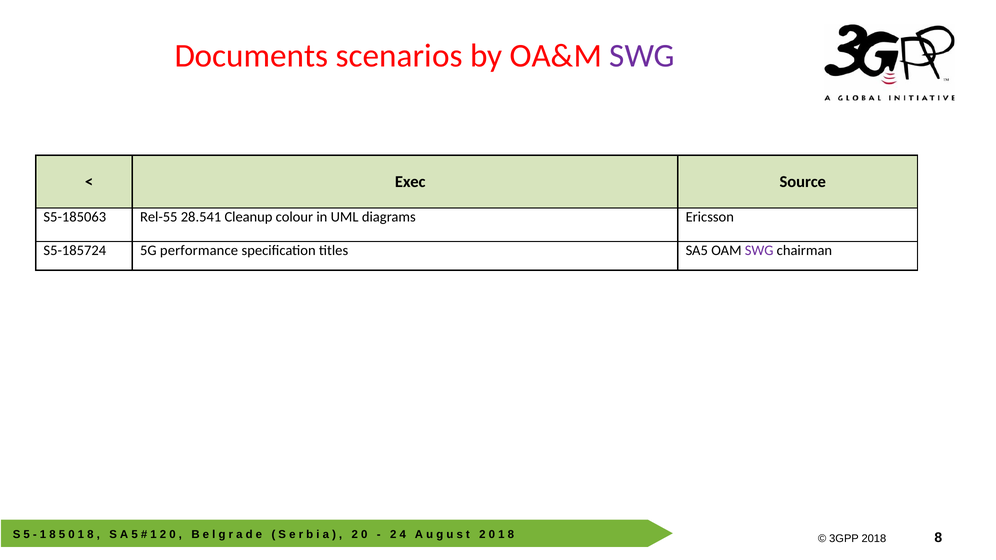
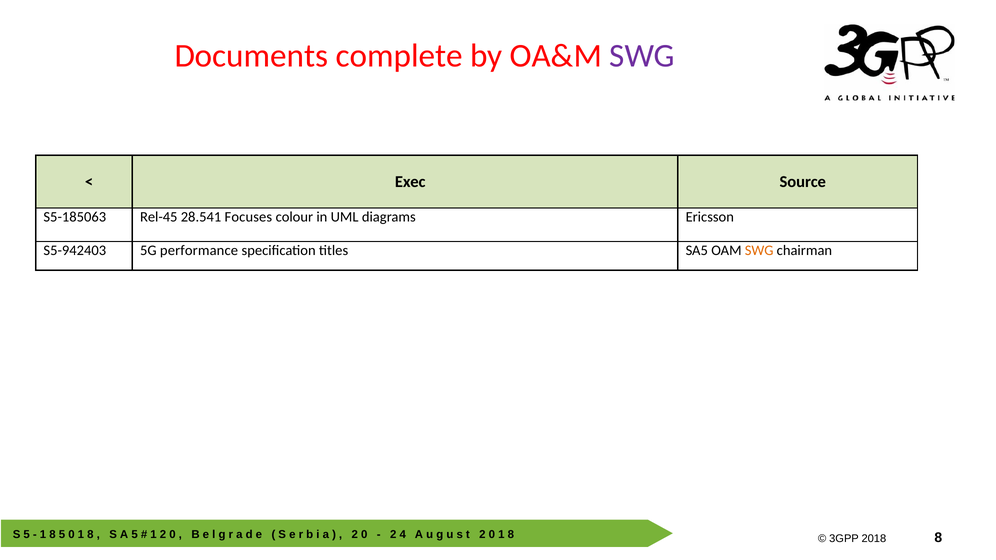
scenarios: scenarios -> complete (399, 56)
Rel-55: Rel-55 -> Rel-45 (159, 217)
Cleanup: Cleanup -> Focuses (248, 217)
S5-185724: S5-185724 -> S5-942403 (75, 251)
SWG colour: purple -> orange (759, 251)
